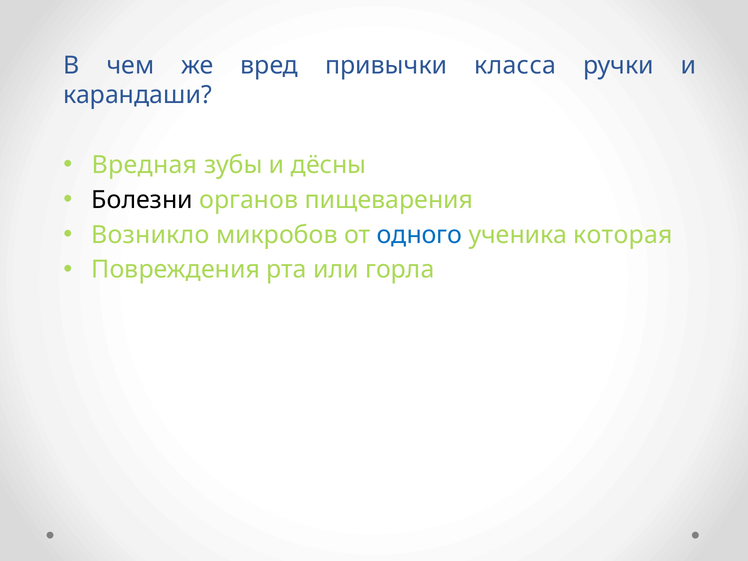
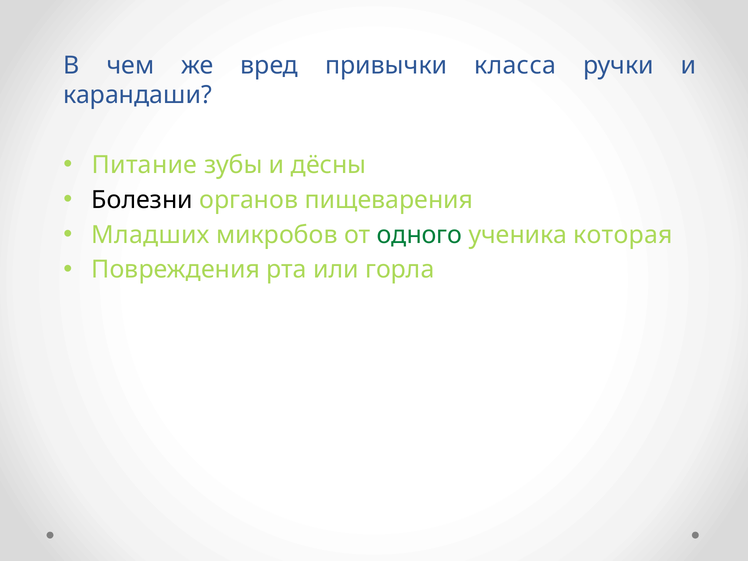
Вредная: Вредная -> Питание (144, 165)
Возникло: Возникло -> Младших (150, 235)
одного colour: blue -> green (419, 235)
